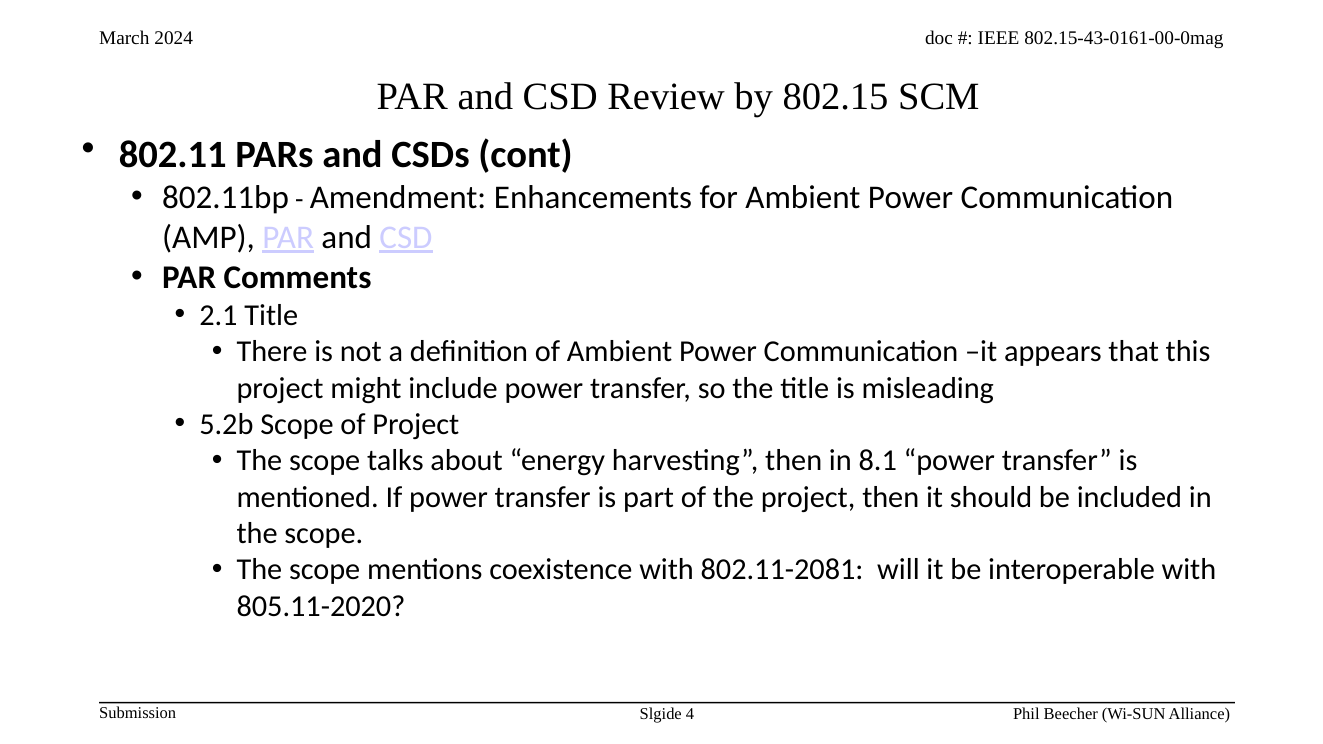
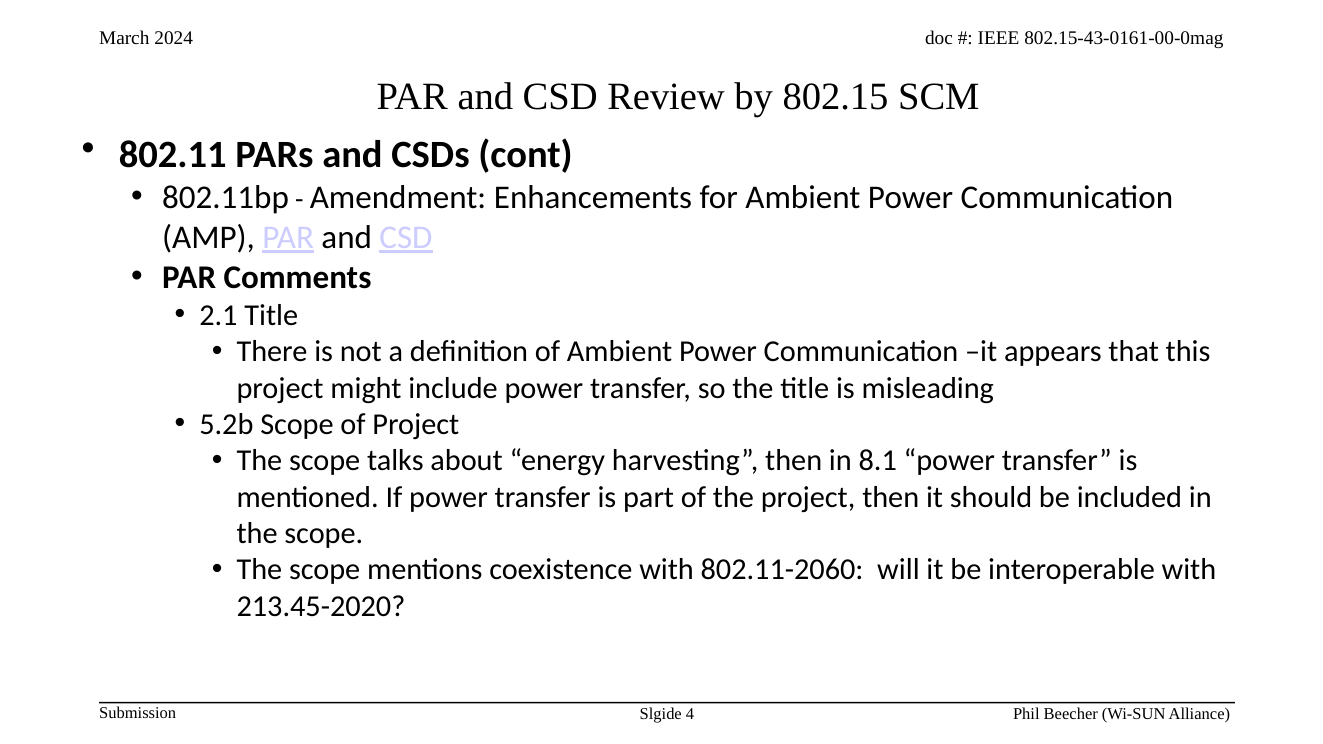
802.11-2081: 802.11-2081 -> 802.11-2060 (782, 570)
805.11-2020: 805.11-2020 -> 213.45-2020 (321, 606)
